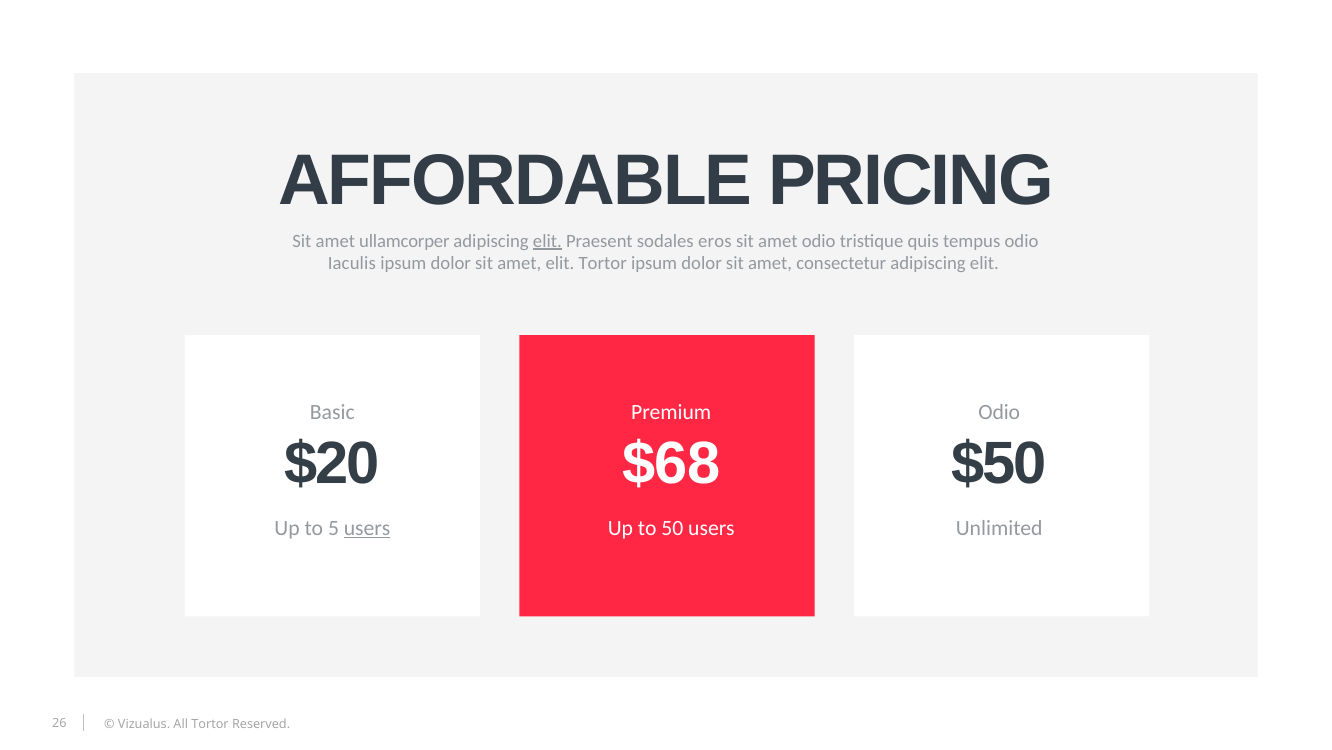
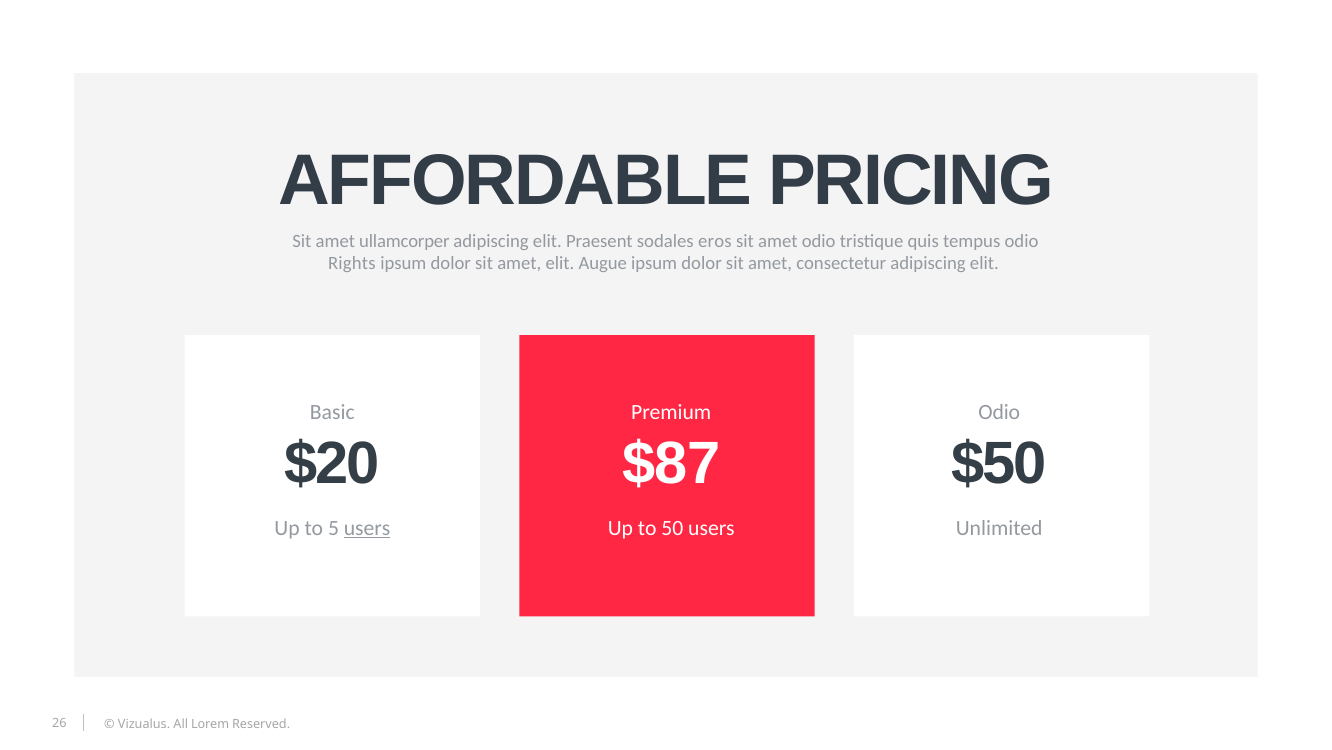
elit underline: present -> none (547, 241)
Iaculis: Iaculis -> Rights (352, 263)
elit Tortor: Tortor -> Augue (603, 263)
$68: $68 -> $87 (672, 464)
All Tortor: Tortor -> Lorem (210, 724)
